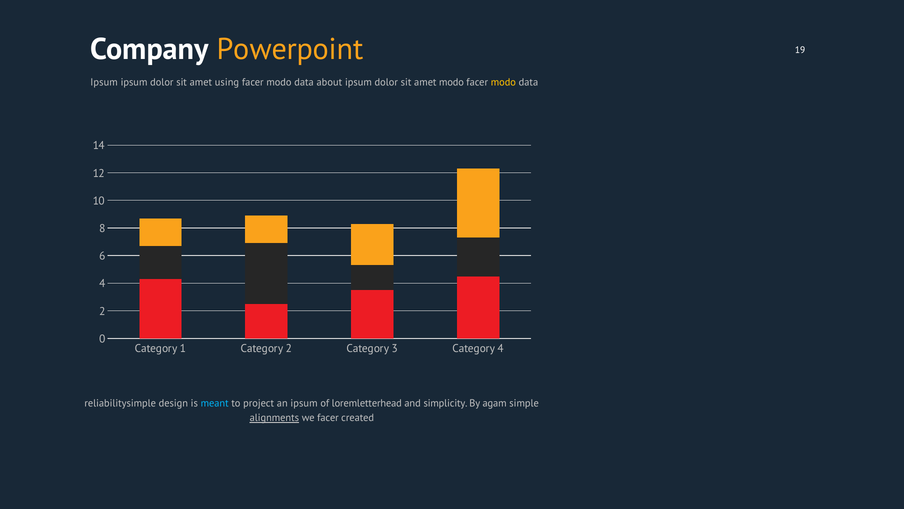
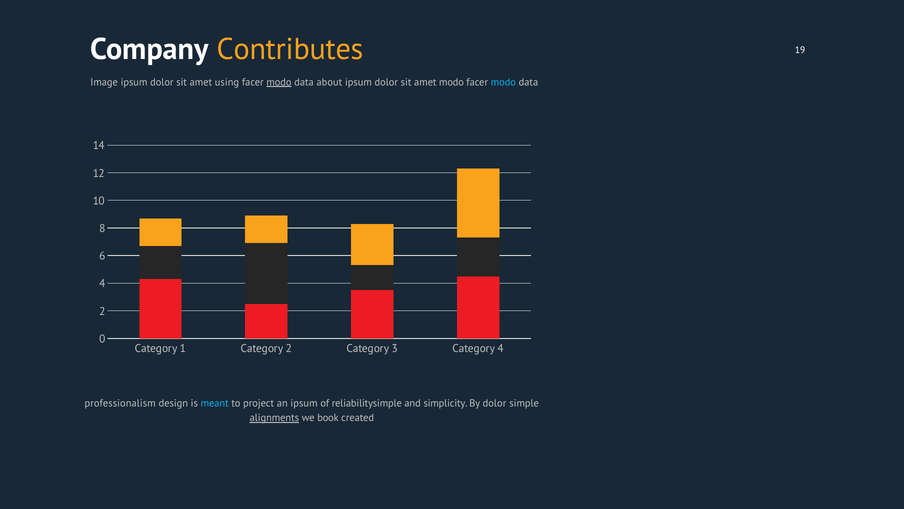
Powerpoint: Powerpoint -> Contributes (290, 49)
Ipsum: Ipsum -> Image (104, 82)
modo underline: none -> present (279, 82)
modo colour: yellow -> light blue (503, 82)
reliabilitysimple: reliabilitysimple -> professionalism (120, 403)
loremletterhead: loremletterhead -> reliabilitysimple (367, 403)
By agam: agam -> dolor (494, 403)
we facer: facer -> book (328, 418)
